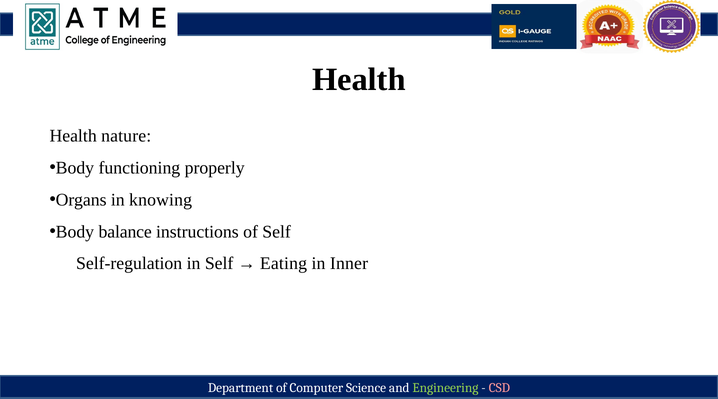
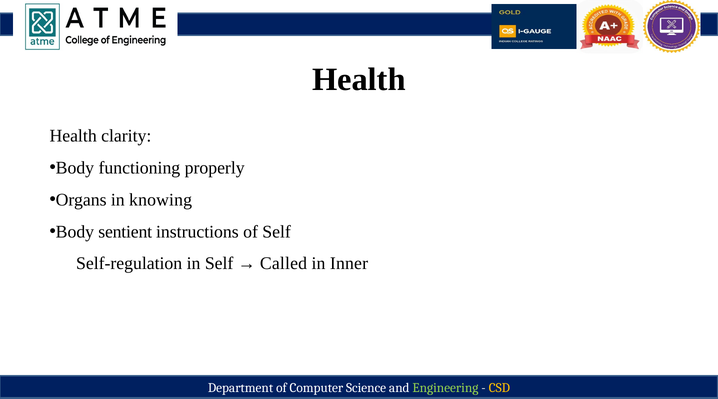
nature: nature -> clarity (126, 136)
balance: balance -> sentient (125, 232)
Eating: Eating -> Called (284, 264)
CSD colour: pink -> yellow (499, 388)
